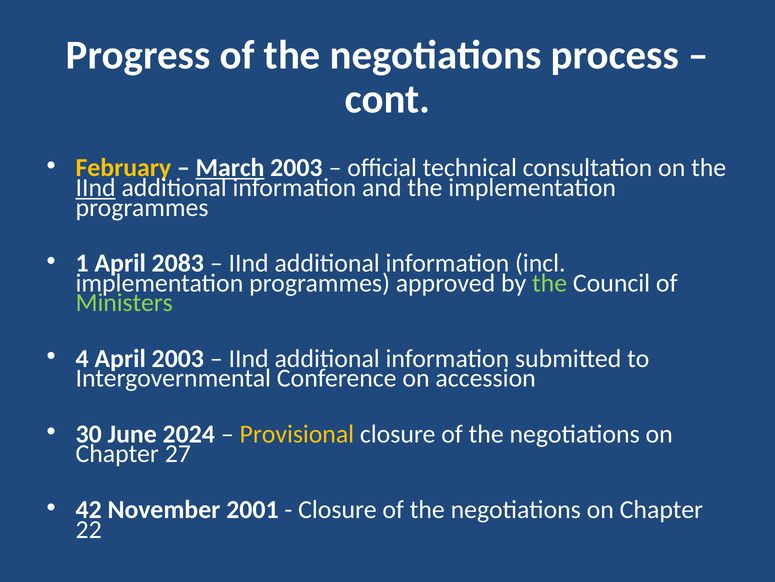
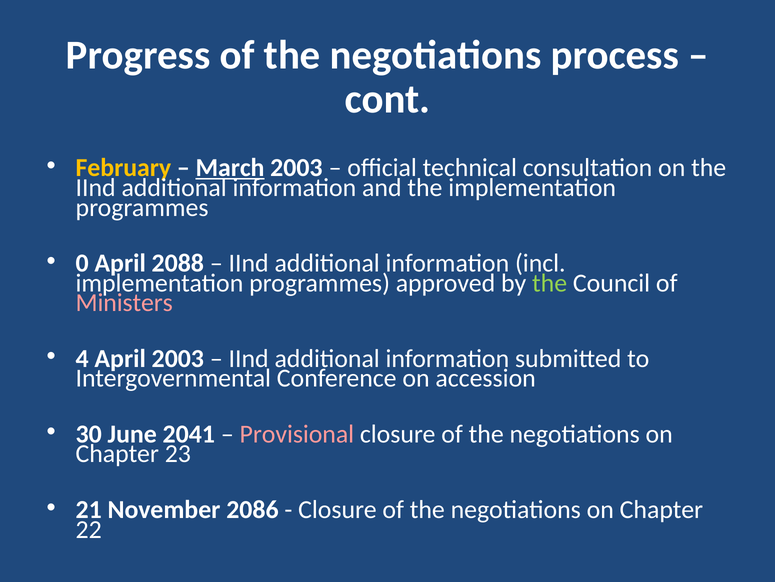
IInd underline: present -> none (96, 187)
1: 1 -> 0 (82, 263)
2083: 2083 -> 2088 (178, 263)
Ministers colour: light green -> pink (124, 303)
2024: 2024 -> 2041 (189, 434)
Provisional colour: yellow -> pink (297, 434)
27: 27 -> 23 (178, 453)
42: 42 -> 21 (89, 509)
2001: 2001 -> 2086 (252, 509)
